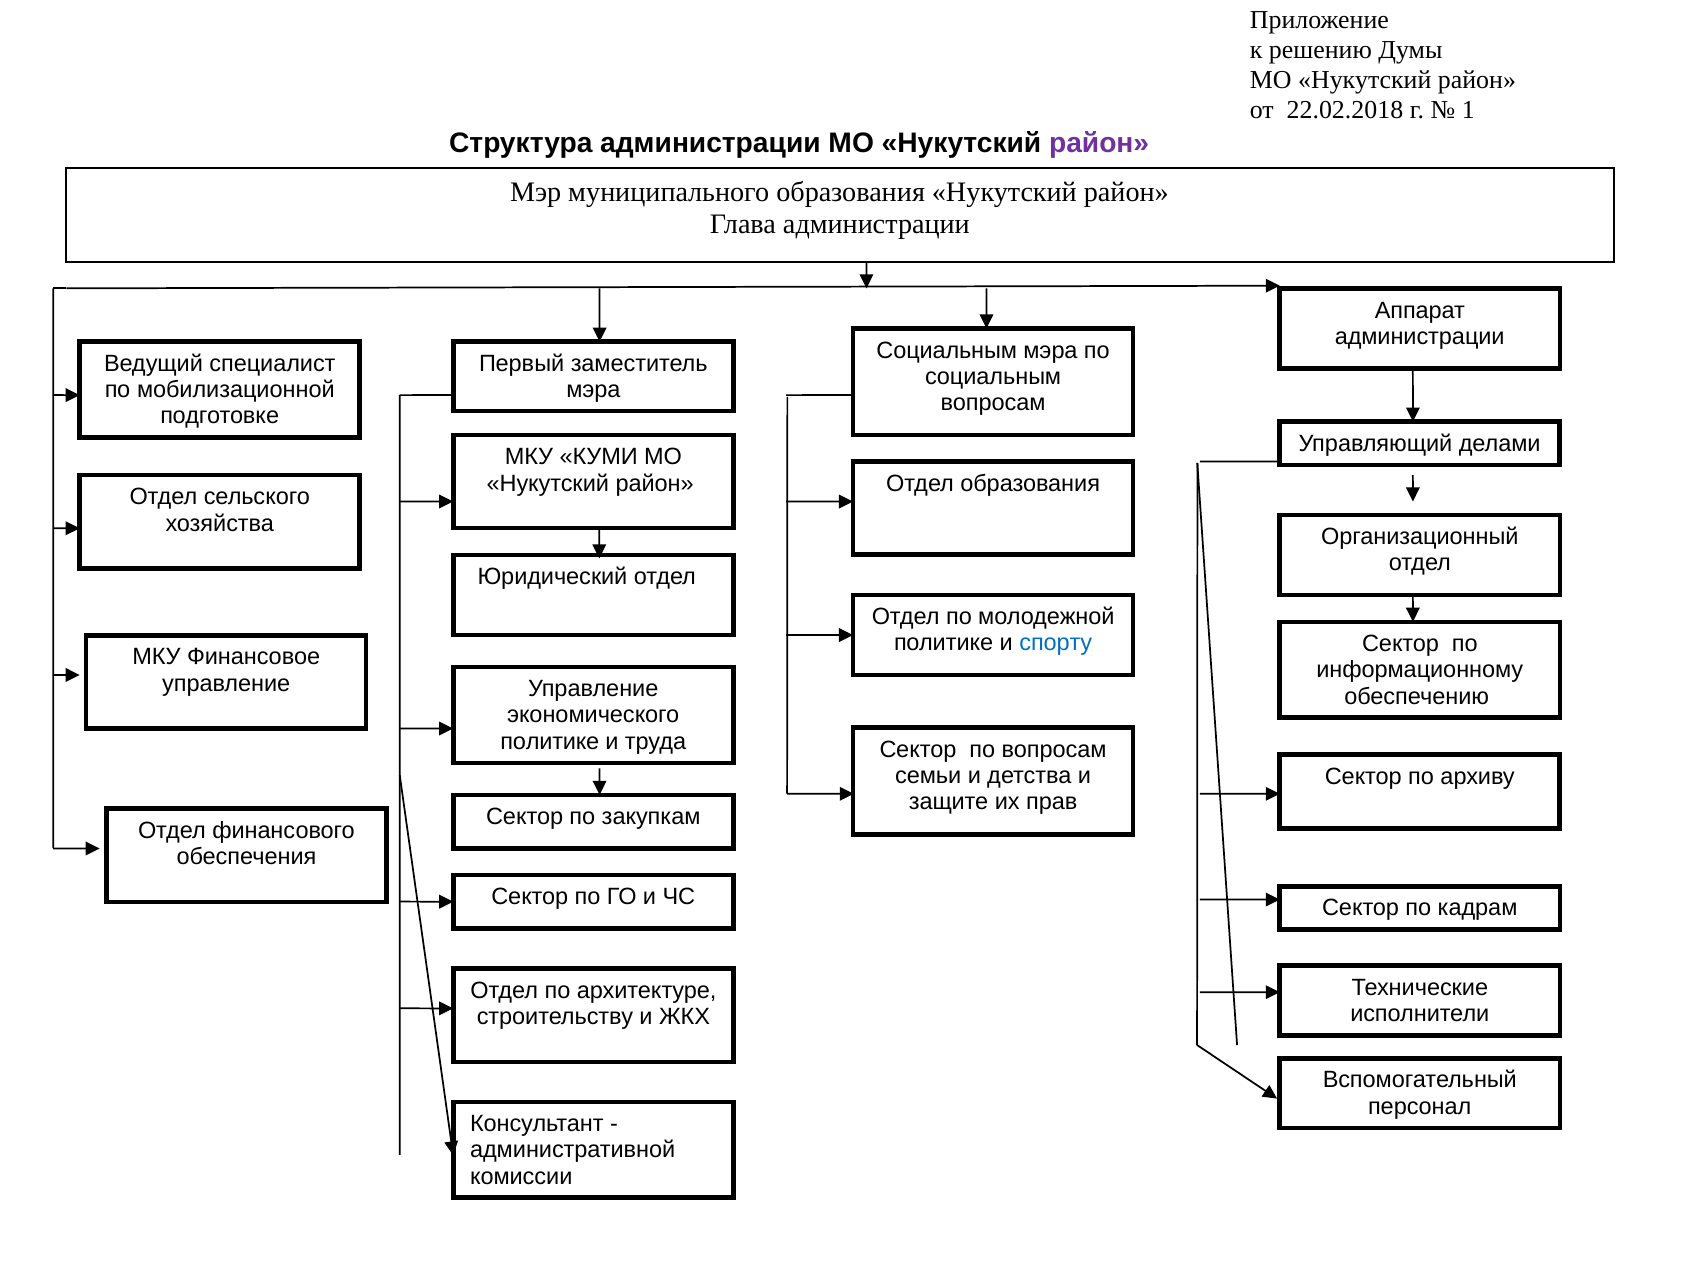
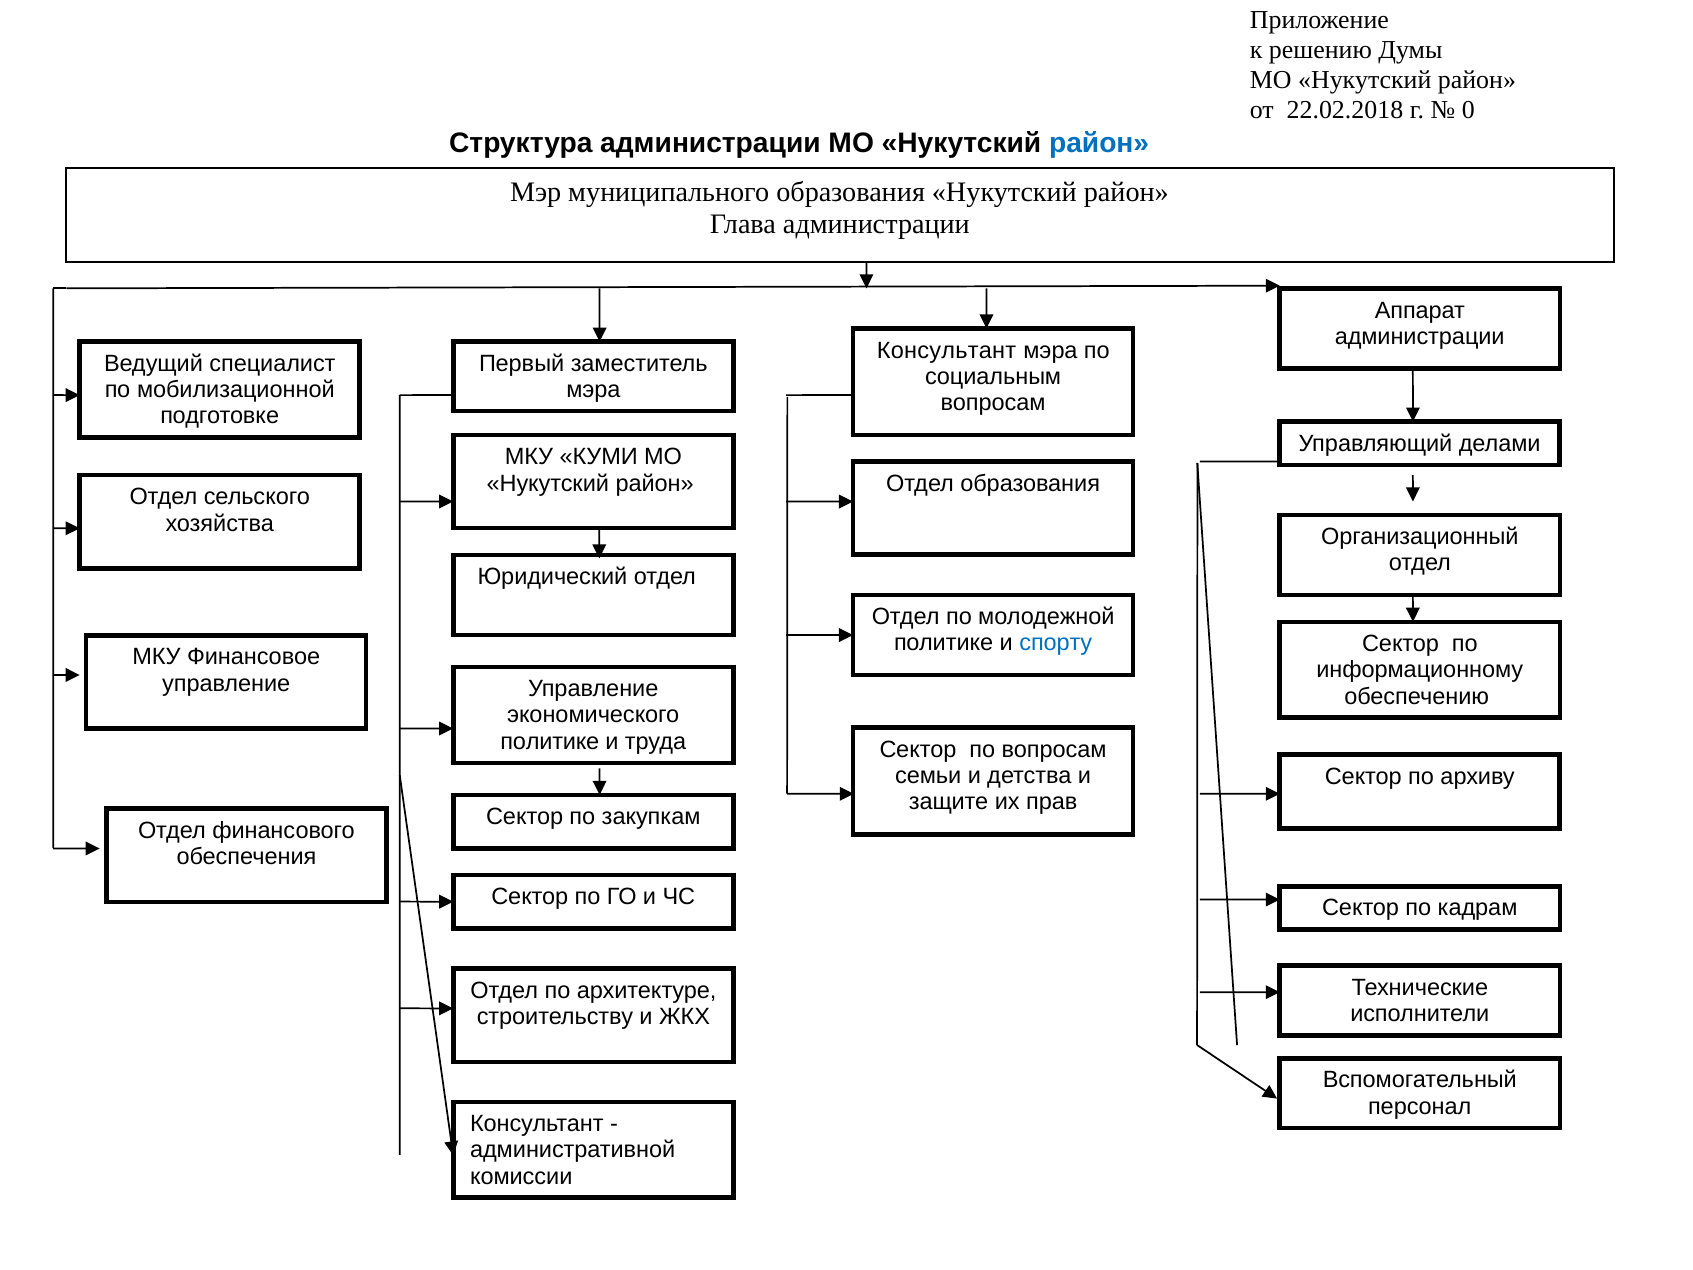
1: 1 -> 0 (1468, 110)
район colour: purple -> blue (1099, 143)
Социальным: Социальным -> Консультант (947, 350)
